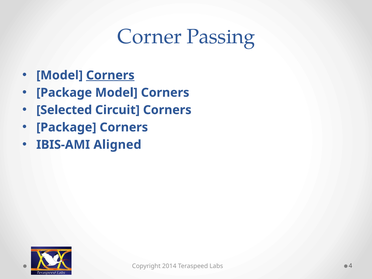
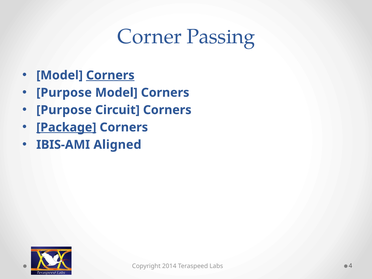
Package: Package -> Purpose (64, 93)
Selected: Selected -> Purpose (64, 110)
Package underline: none -> present (66, 127)
